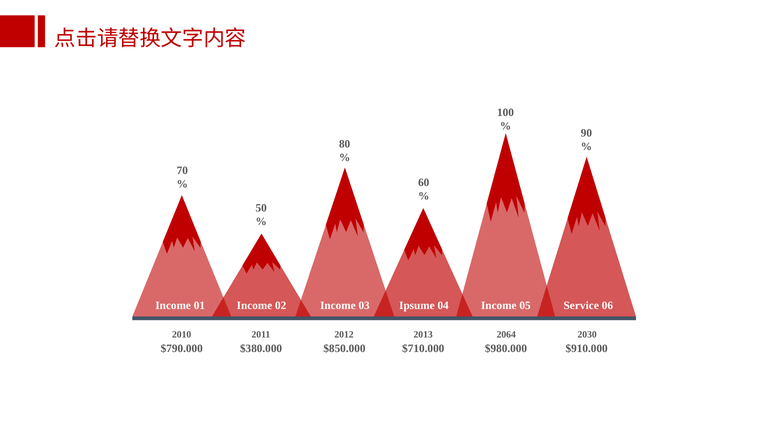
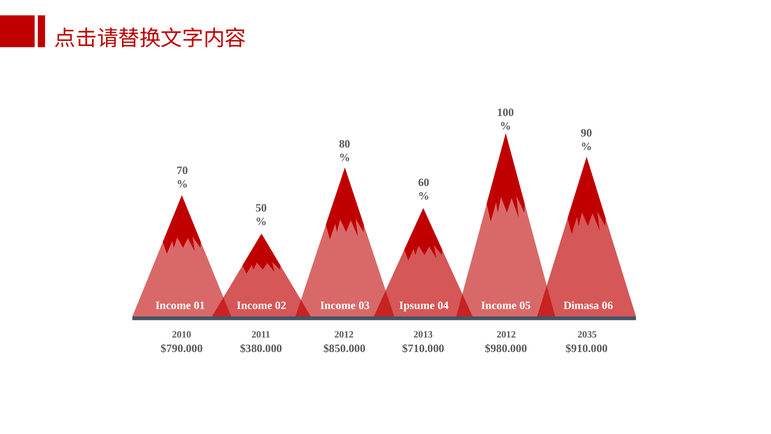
Service: Service -> Dimasa (581, 305)
2064: 2064 -> 2012 (506, 334)
2030: 2030 -> 2035 (587, 334)
